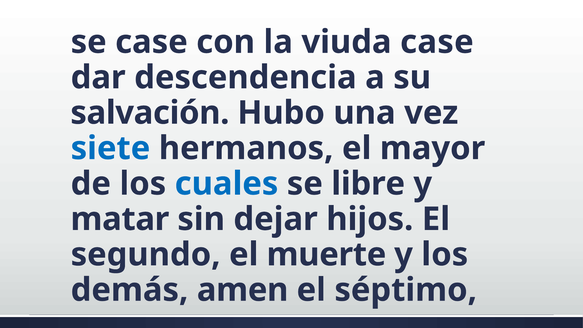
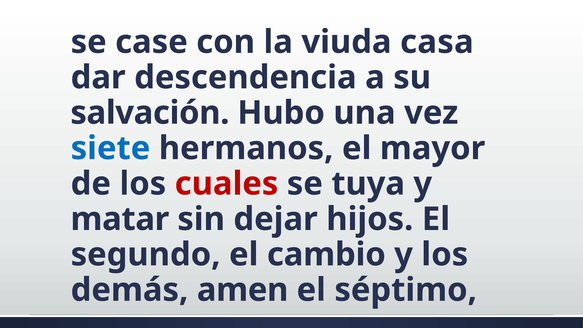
viuda case: case -> casa (437, 42)
cuales colour: blue -> red (227, 184)
libre: libre -> tuya (368, 184)
muerte: muerte -> cambio (326, 255)
